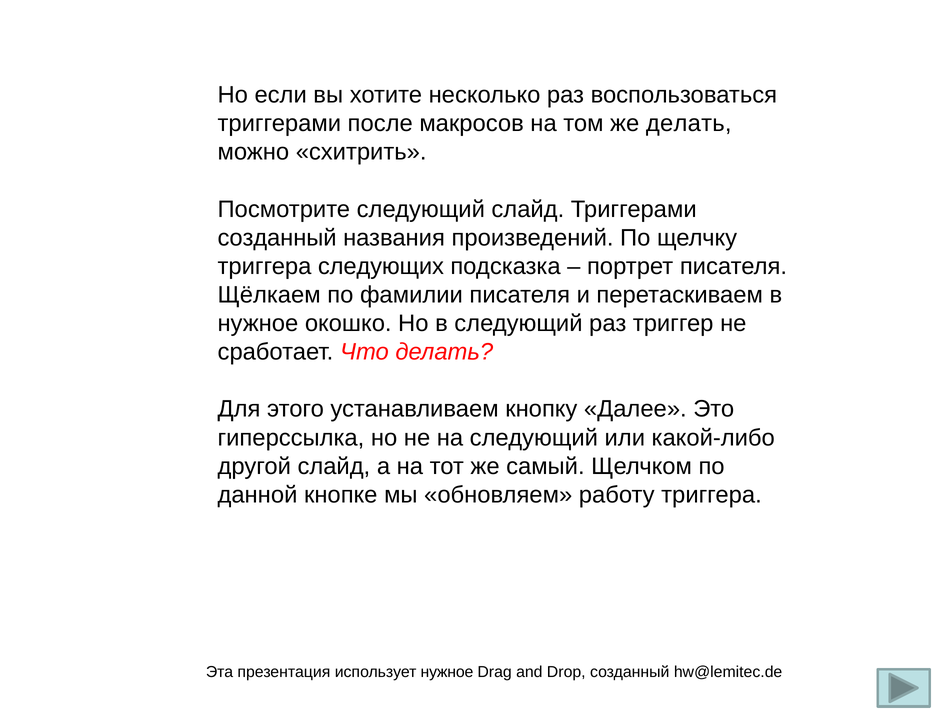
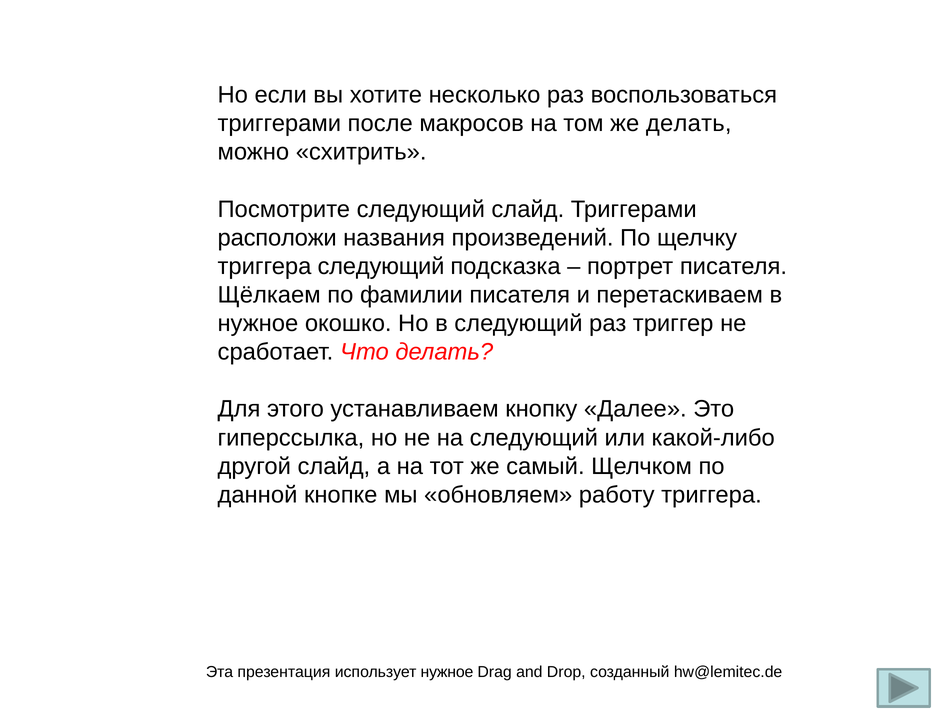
созданный: созданный -> расположи (277, 238)
триггера следующих: следующих -> следующий (381, 266)
